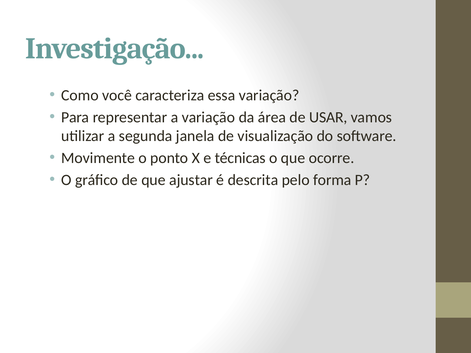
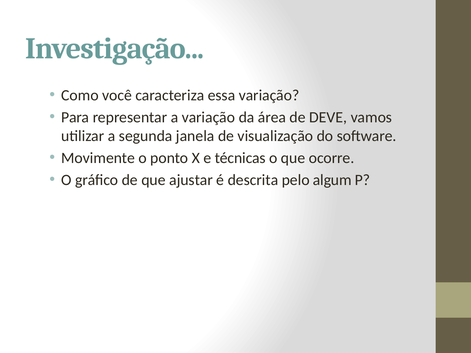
USAR: USAR -> DEVE (328, 117)
forma: forma -> algum (332, 180)
